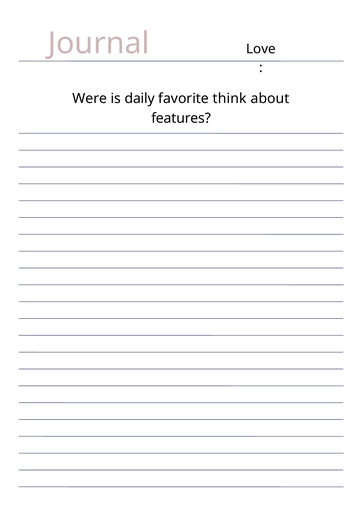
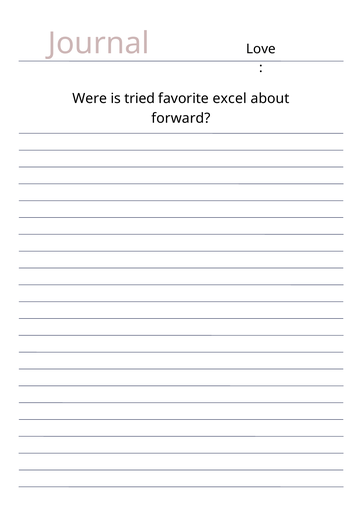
daily: daily -> tried (140, 98)
think: think -> excel (230, 98)
features: features -> forward (181, 118)
